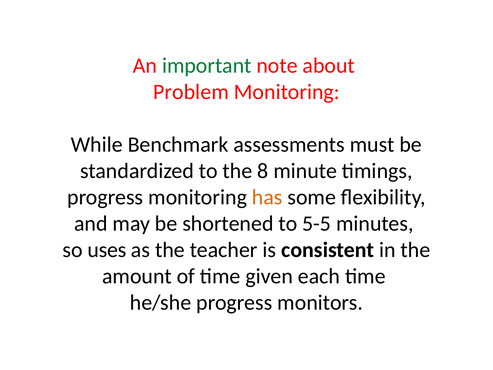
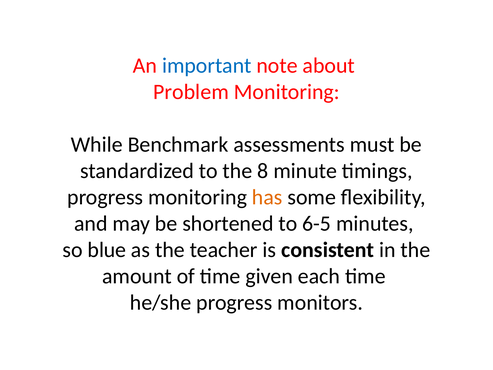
important colour: green -> blue (207, 66)
5-5: 5-5 -> 6-5 (317, 224)
uses: uses -> blue (107, 250)
